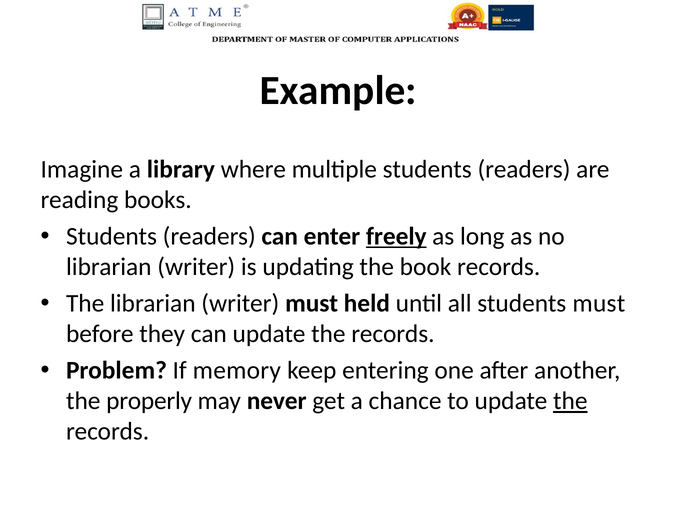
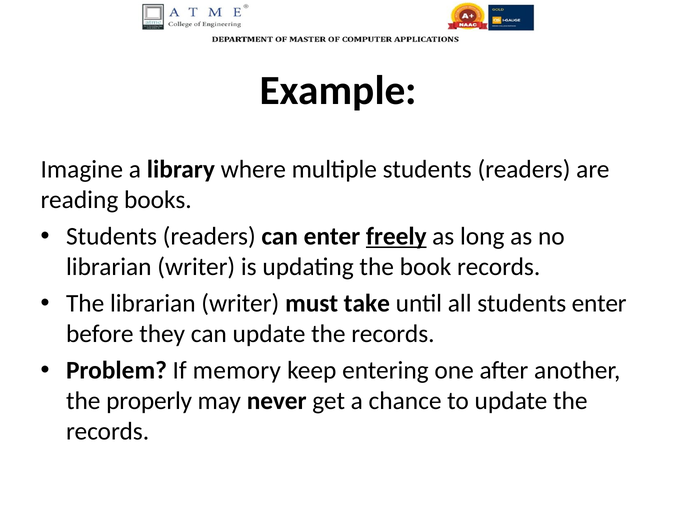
held: held -> take (367, 303)
students must: must -> enter (599, 303)
the underline: present -> none (570, 401)
